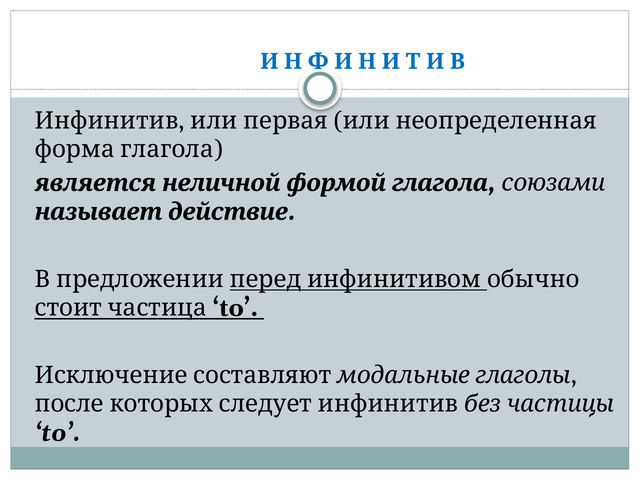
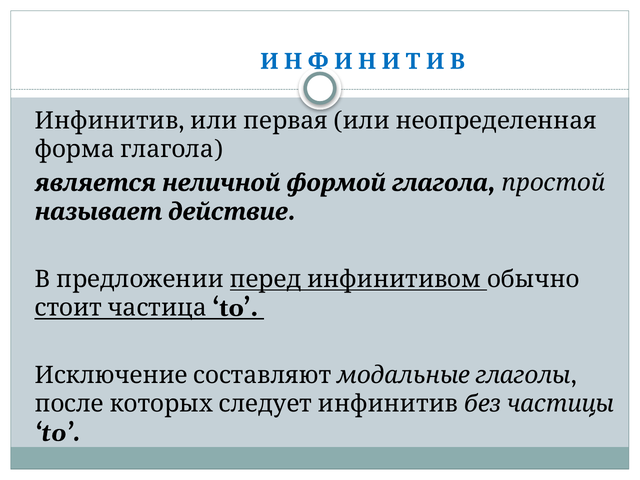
союзами: союзами -> простой (554, 183)
